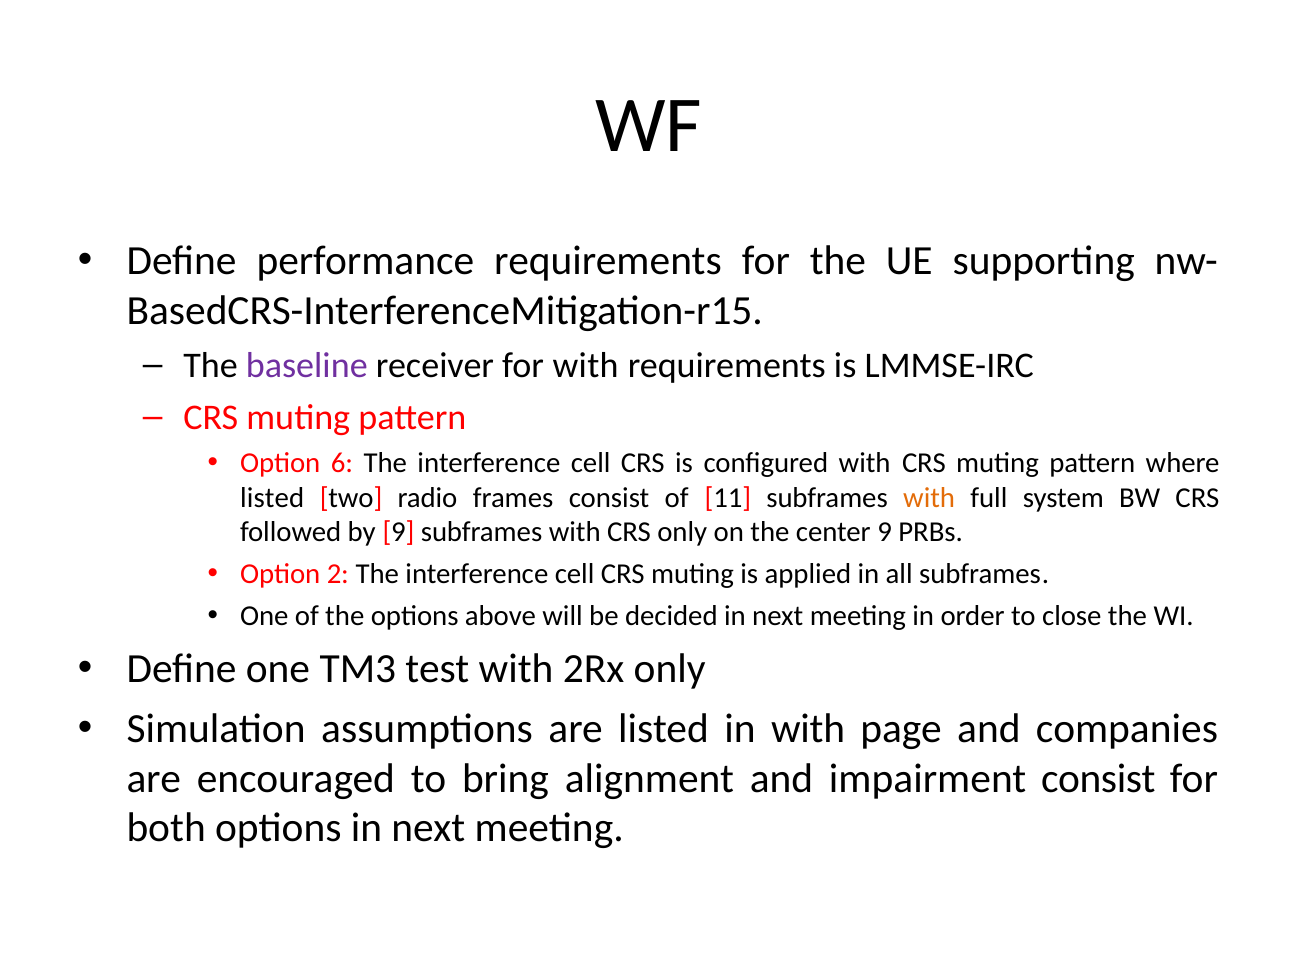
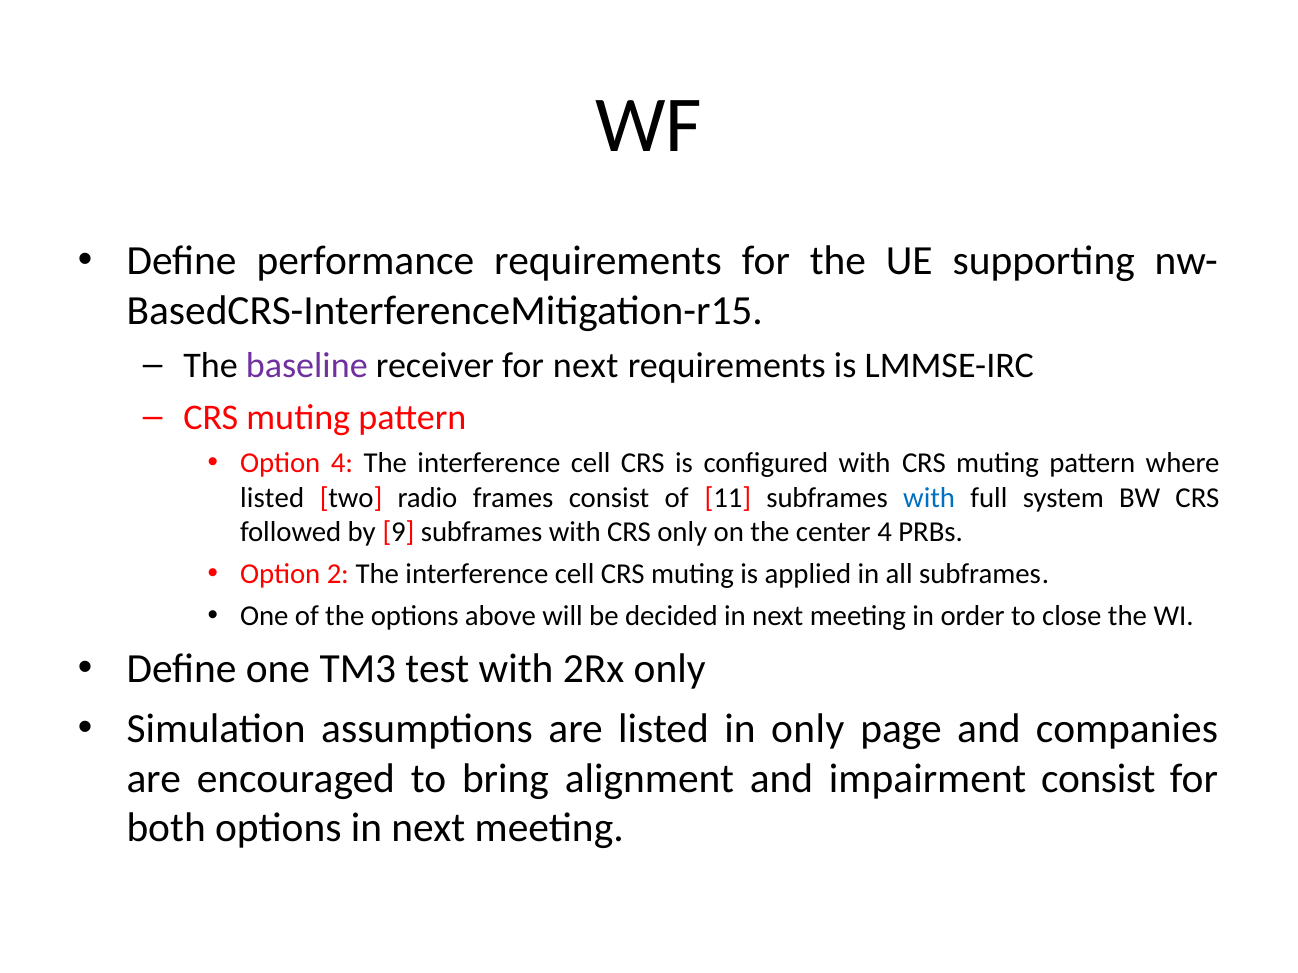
for with: with -> next (586, 366)
Option 6: 6 -> 4 (342, 463)
with colour: orange -> blue (929, 498)
center 9: 9 -> 4 (885, 533)
in with: with -> only (808, 729)
